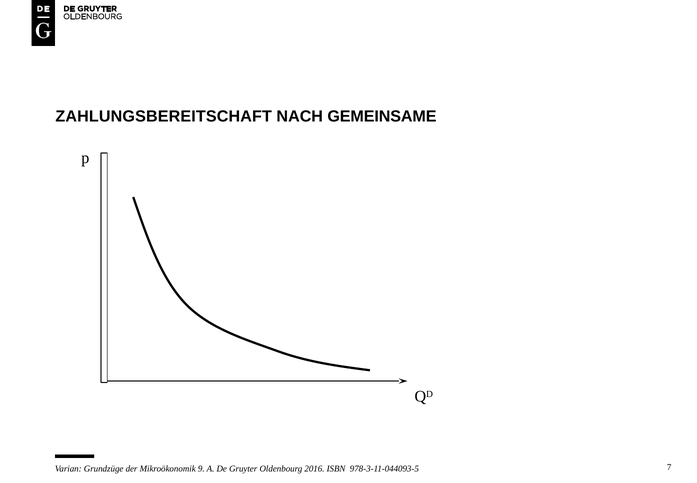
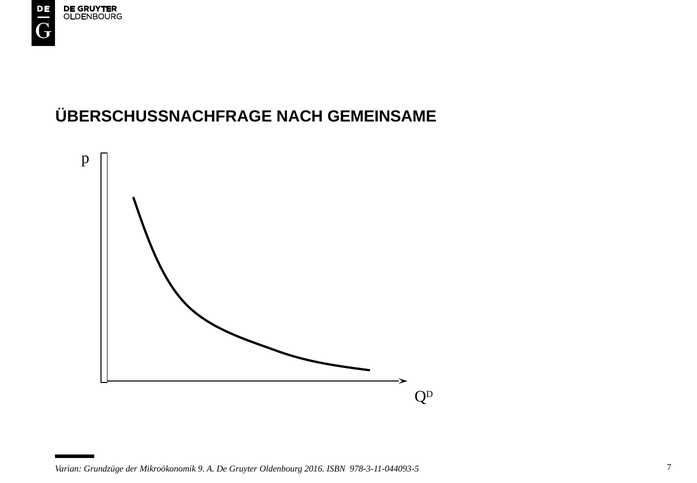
ZAHLUNGSBEREITSCHAFT: ZAHLUNGSBEREITSCHAFT -> ÜBERSCHUSSNACHFRAGE (164, 116)
